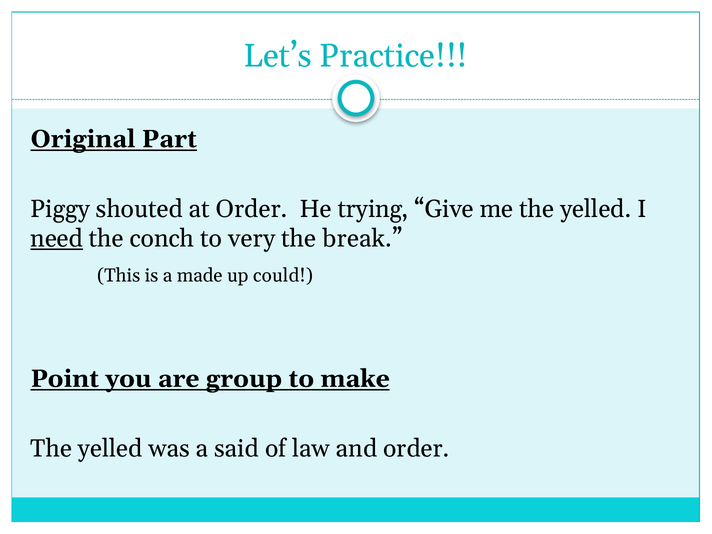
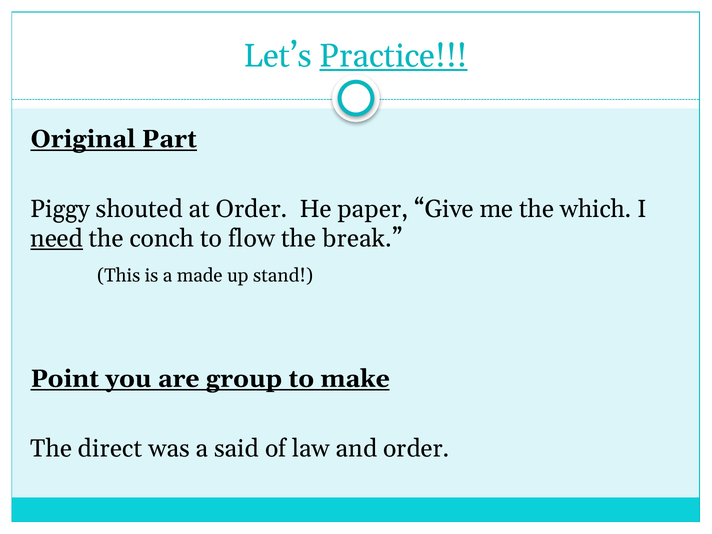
Practice underline: none -> present (394, 56)
trying: trying -> paper (373, 209)
me the yelled: yelled -> which (596, 209)
very: very -> flow (252, 239)
could: could -> stand (283, 276)
yelled: yelled -> direct (110, 449)
